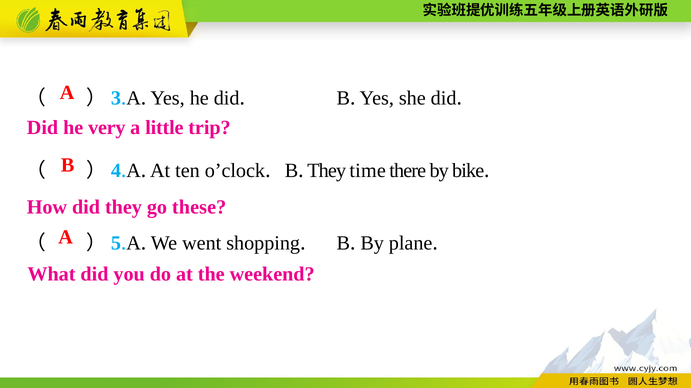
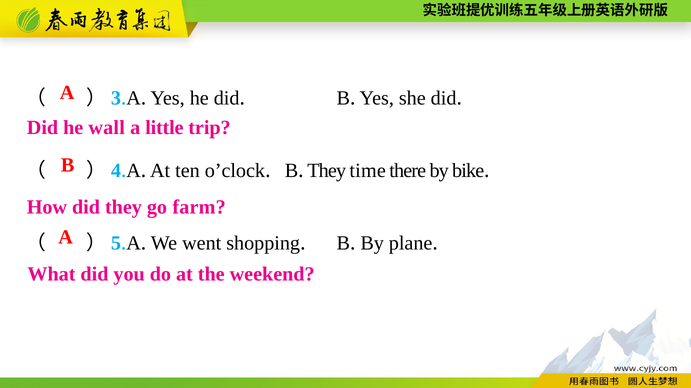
very: very -> wall (107, 128)
these: these -> farm (199, 208)
